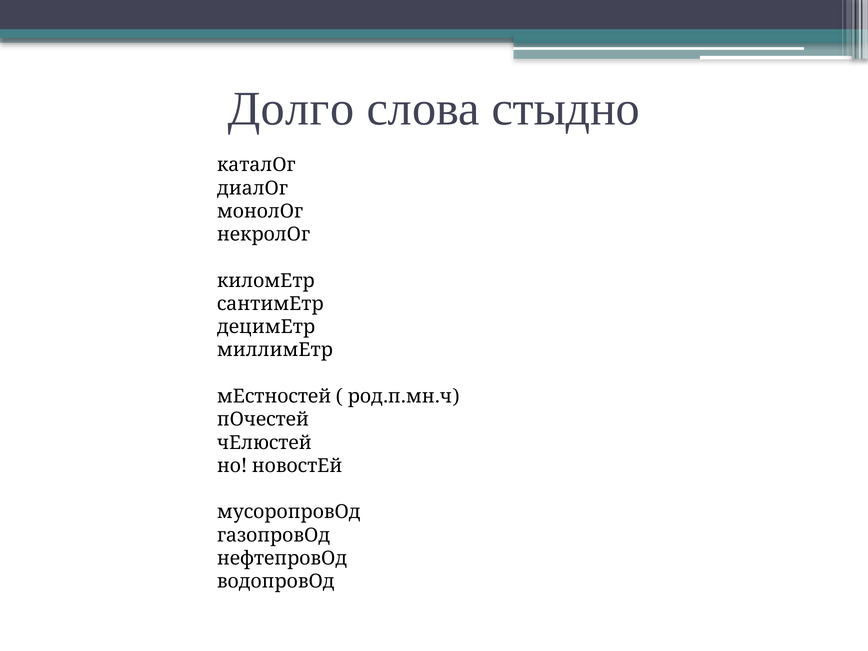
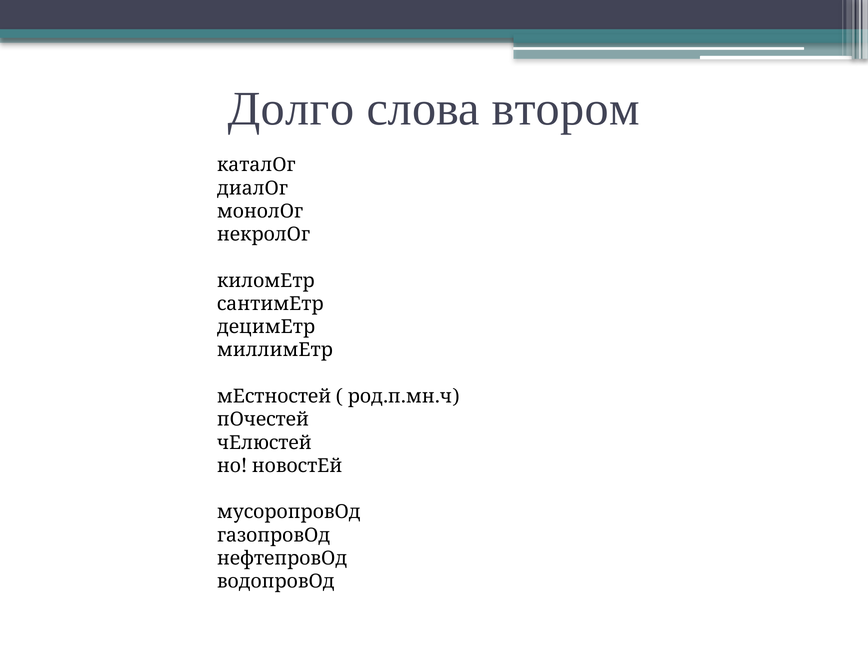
стыдно: стыдно -> втором (566, 109)
